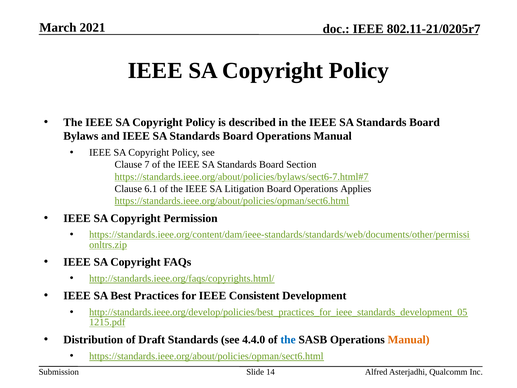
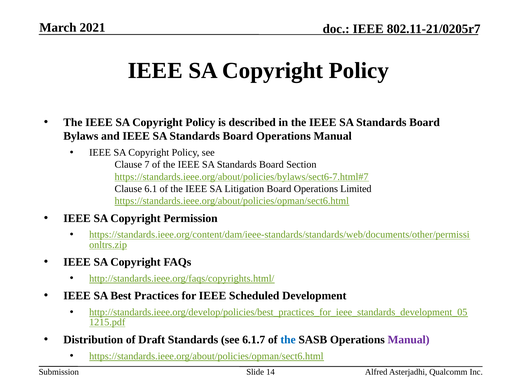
Applies: Applies -> Limited (356, 189)
Consistent: Consistent -> Scheduled (254, 296)
4.4.0: 4.4.0 -> 6.1.7 (254, 339)
Manual colour: orange -> purple (409, 339)
